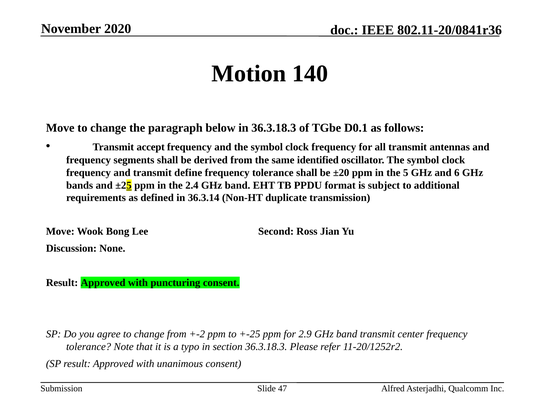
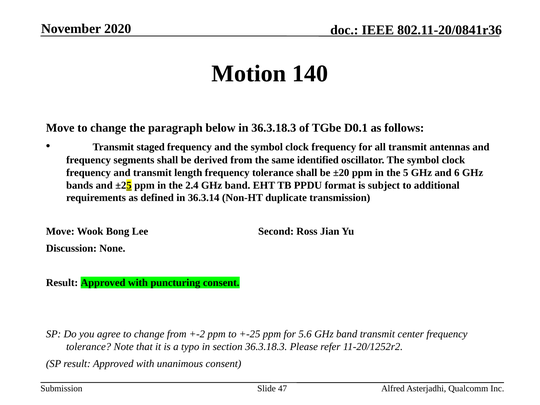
accept: accept -> staged (151, 147)
define: define -> length (188, 173)
2.9: 2.9 -> 5.6 (305, 334)
